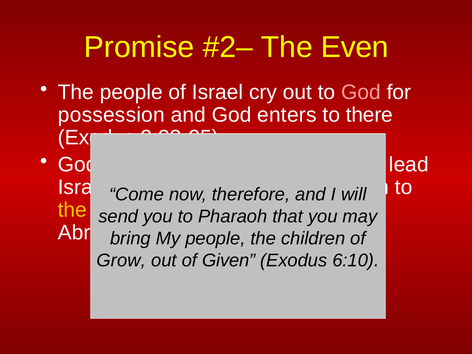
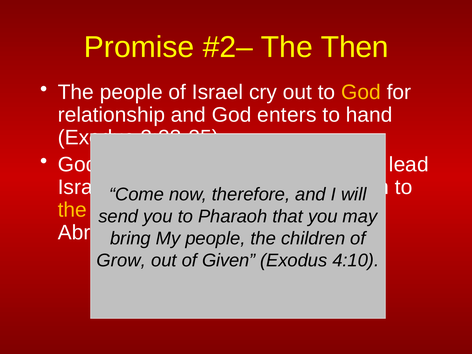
Even: Even -> Then (355, 47)
God colour: pink -> yellow (361, 92)
possession: possession -> relationship (111, 115)
there: there -> hand (369, 115)
6:10: 6:10 -> 4:10 (356, 260)
